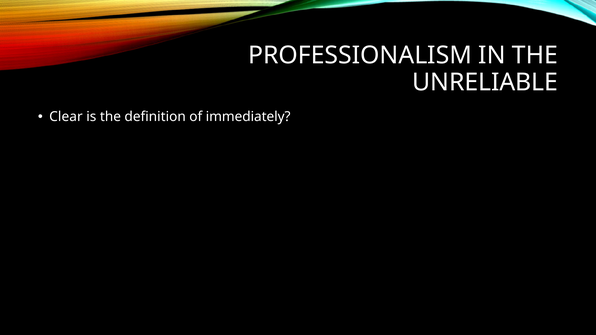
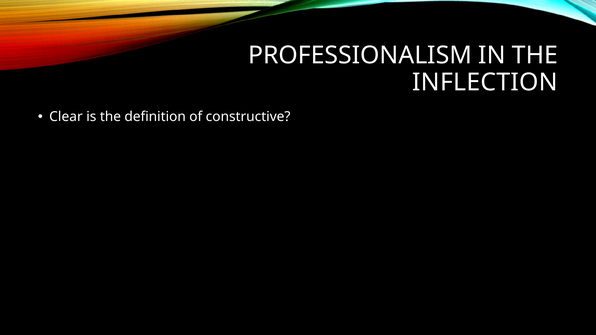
UNRELIABLE: UNRELIABLE -> INFLECTION (485, 82)
immediately: immediately -> constructive (248, 117)
